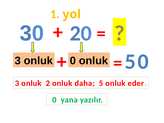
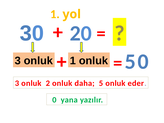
0: 0 -> 1 (73, 61)
